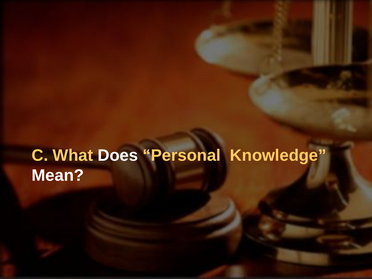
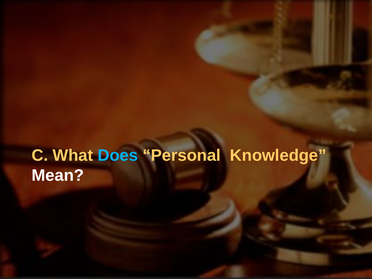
Does colour: white -> light blue (118, 156)
